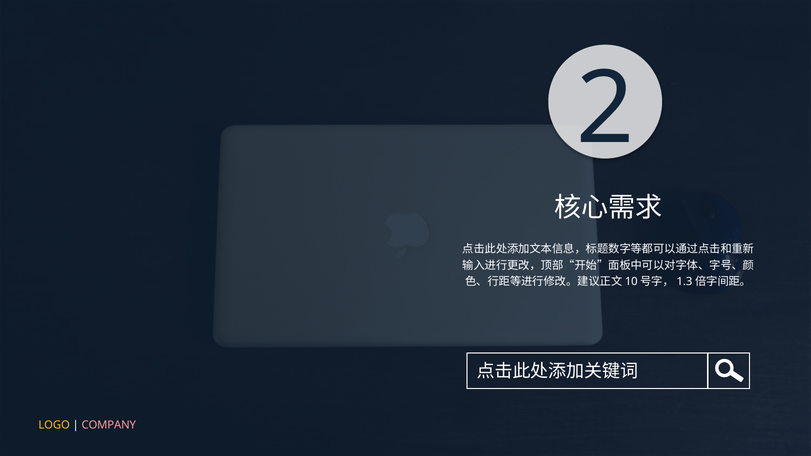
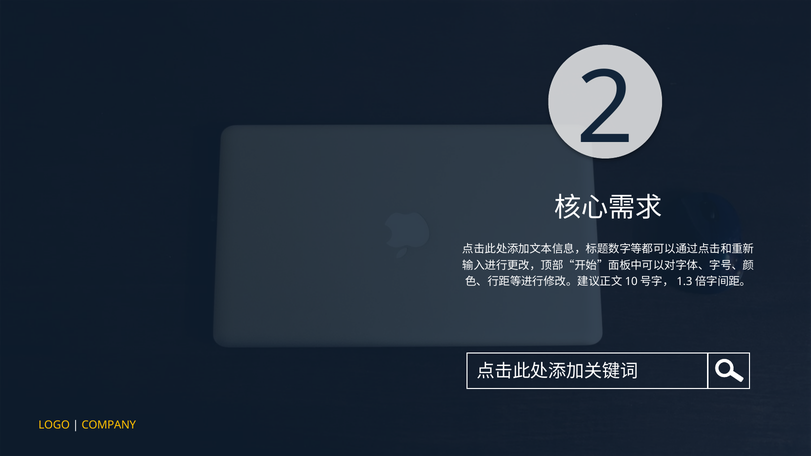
COMPANY colour: pink -> yellow (109, 425)
